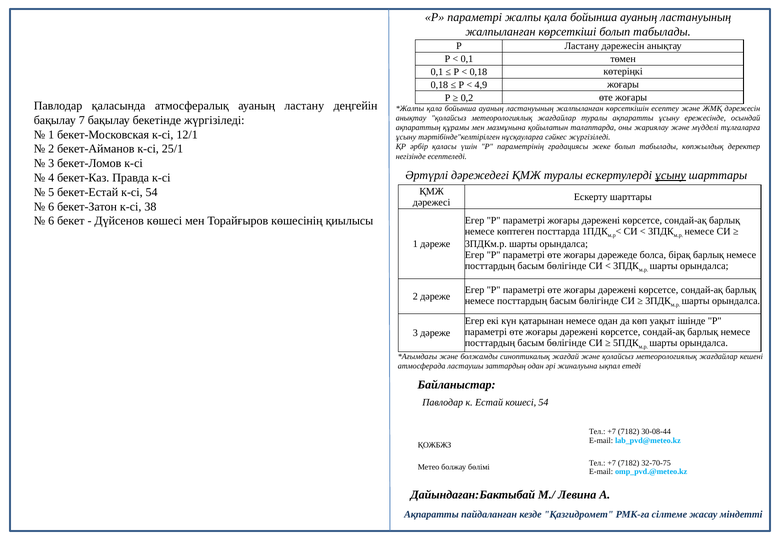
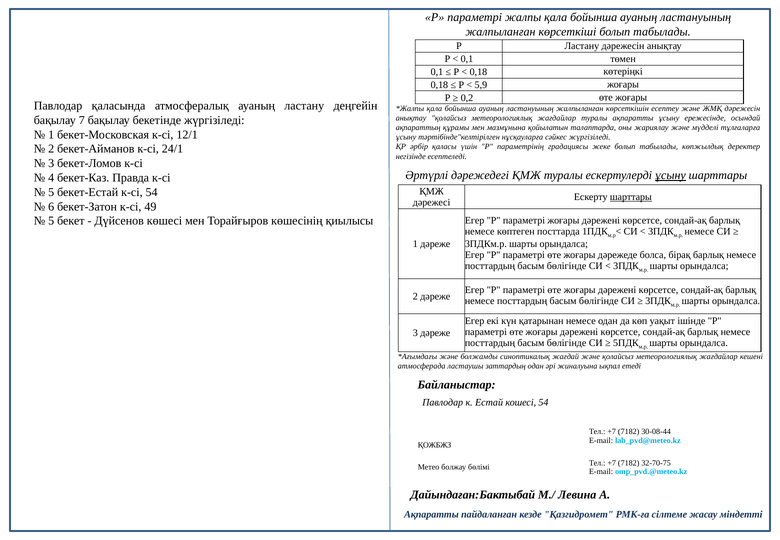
4,9: 4,9 -> 5,9 (481, 85)
25/1: 25/1 -> 24/1 (172, 149)
шарттары underline: none -> present (631, 197)
38: 38 -> 49 (150, 207)
6: 6 -> 5 (51, 221)
